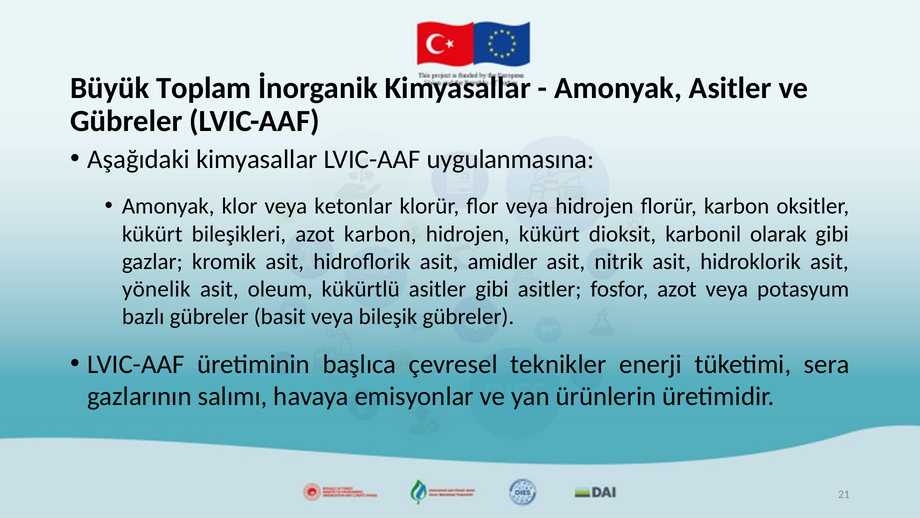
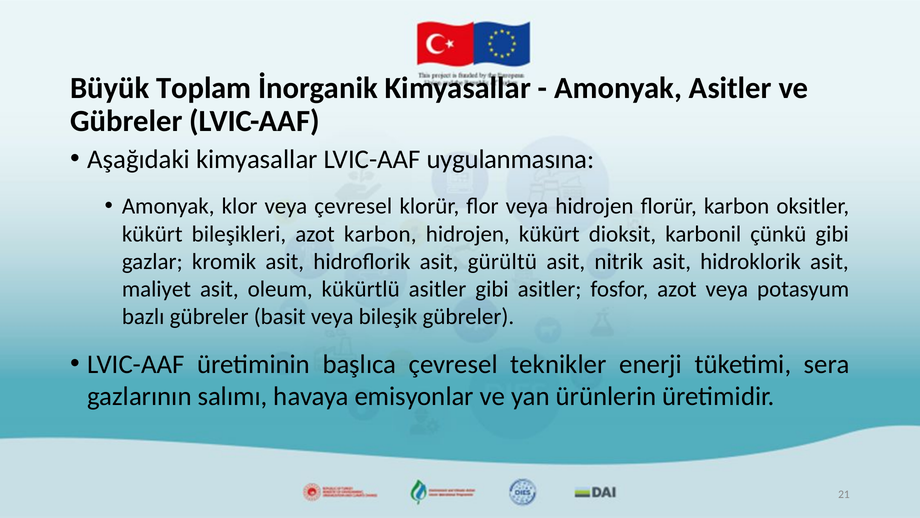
veya ketonlar: ketonlar -> çevresel (353, 206)
olarak: olarak -> çünkü (778, 234)
amidler: amidler -> gürültü (502, 261)
yönelik: yönelik -> maliyet (156, 289)
